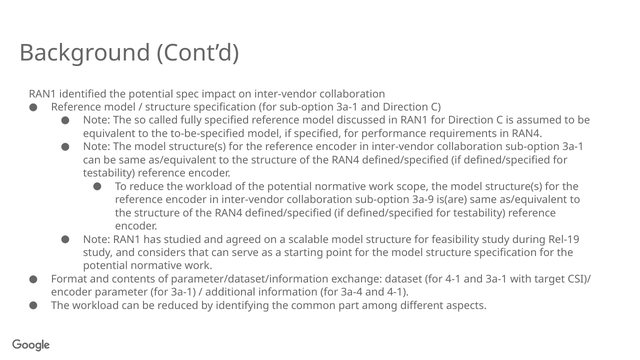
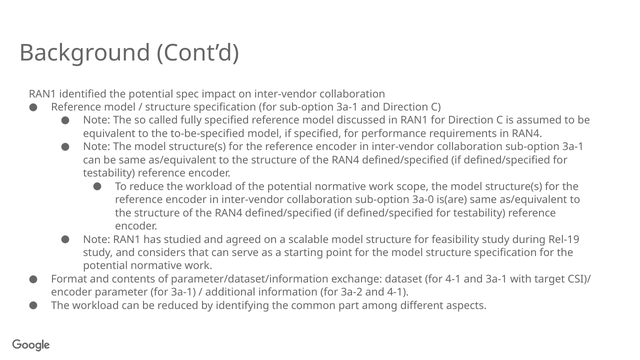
3a-9: 3a-9 -> 3a-0 (423, 200)
3a-4: 3a-4 -> 3a-2 (352, 292)
